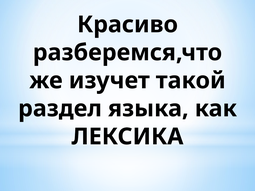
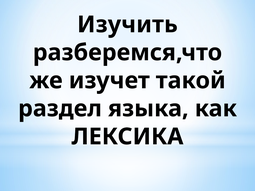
Красиво: Красиво -> Изучить (127, 25)
